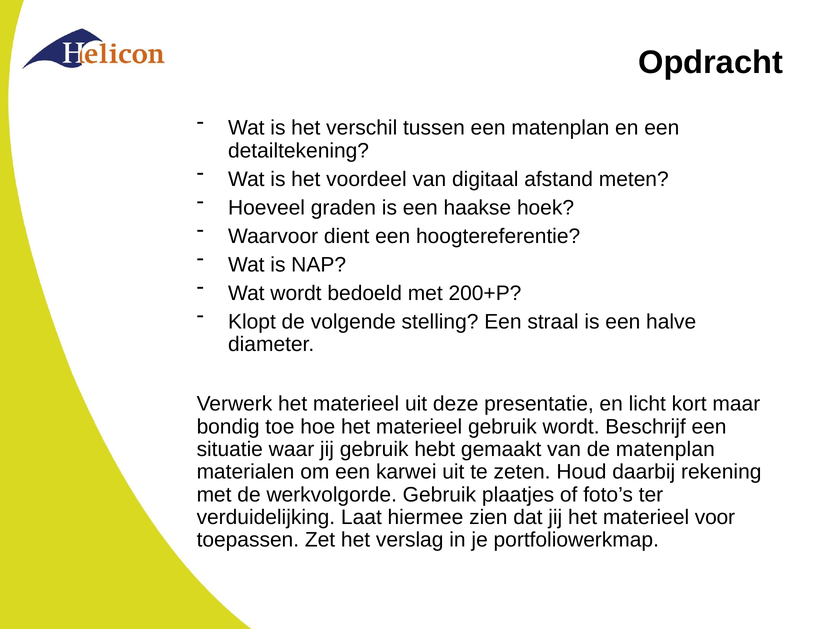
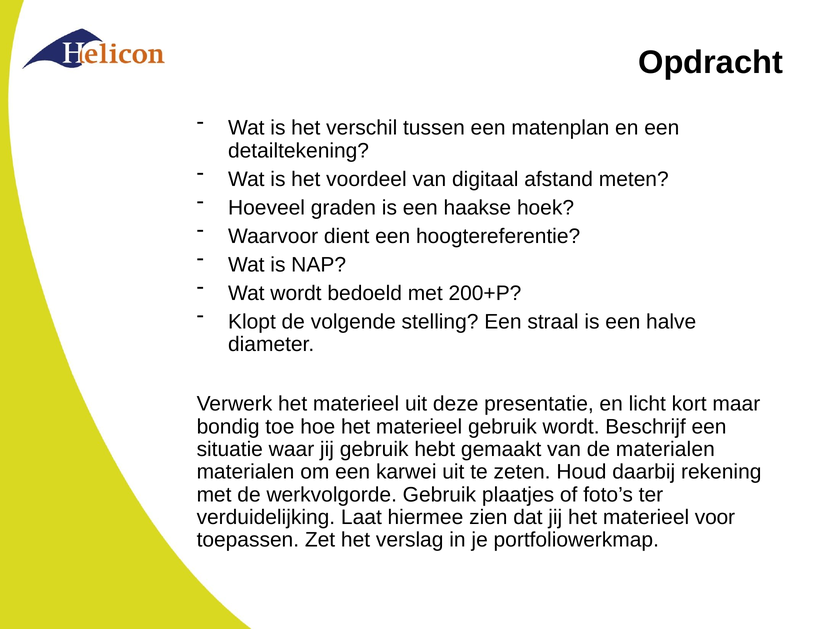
de matenplan: matenplan -> materialen (665, 450)
